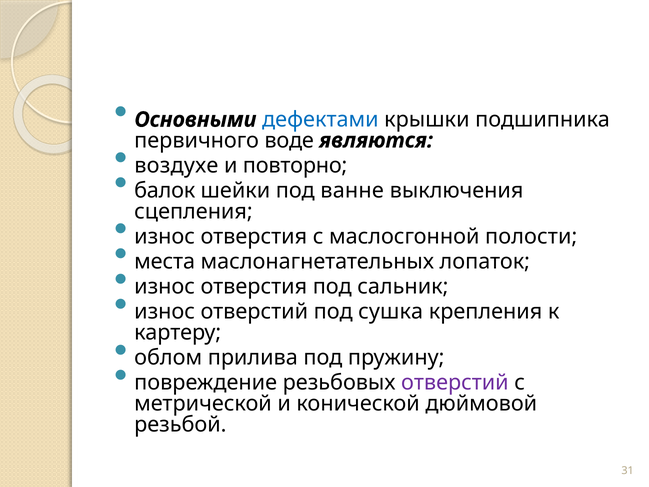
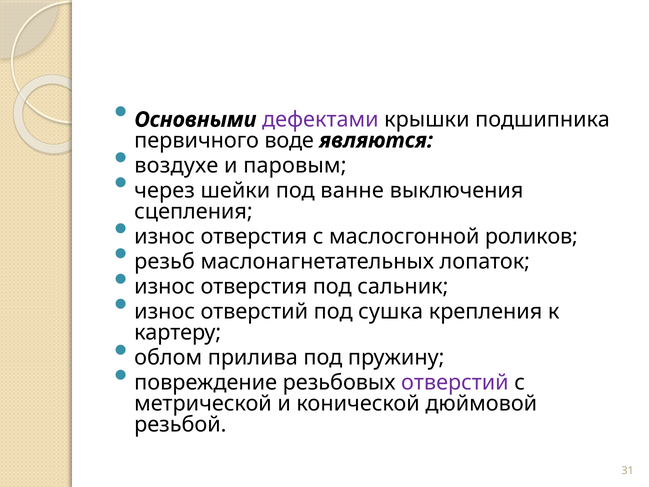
дефектами colour: blue -> purple (320, 120)
повторно: повторно -> паровым (295, 165)
балок: балок -> через (165, 191)
полости: полости -> роликов (531, 236)
места: места -> резьб (165, 262)
